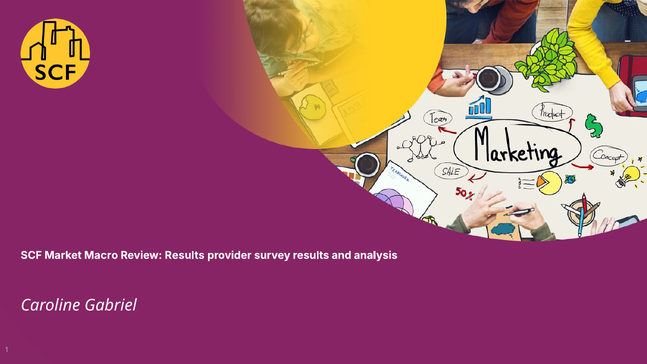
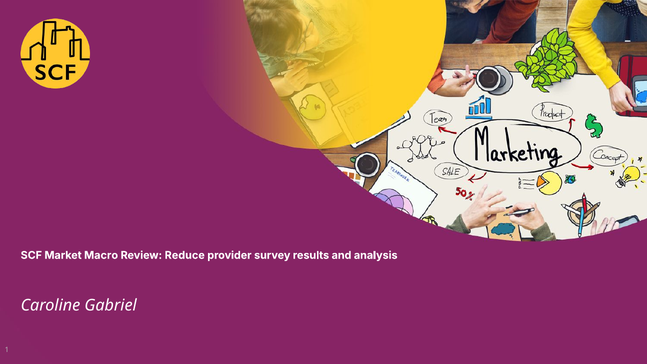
Review Results: Results -> Reduce (185, 255)
